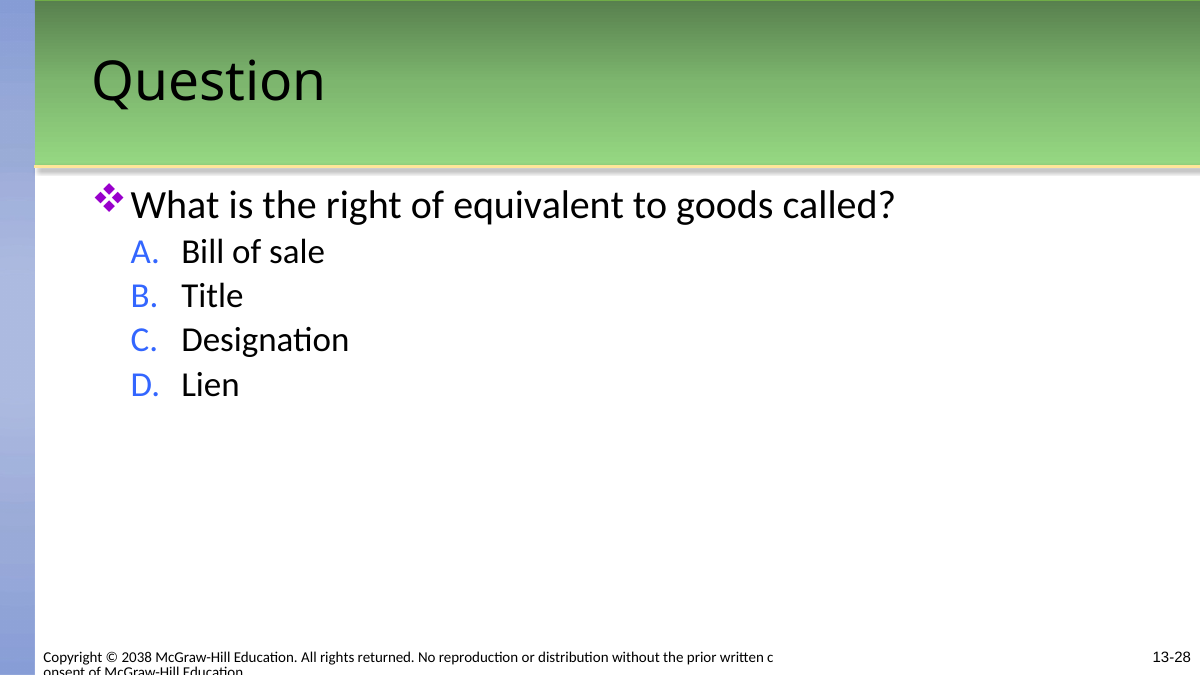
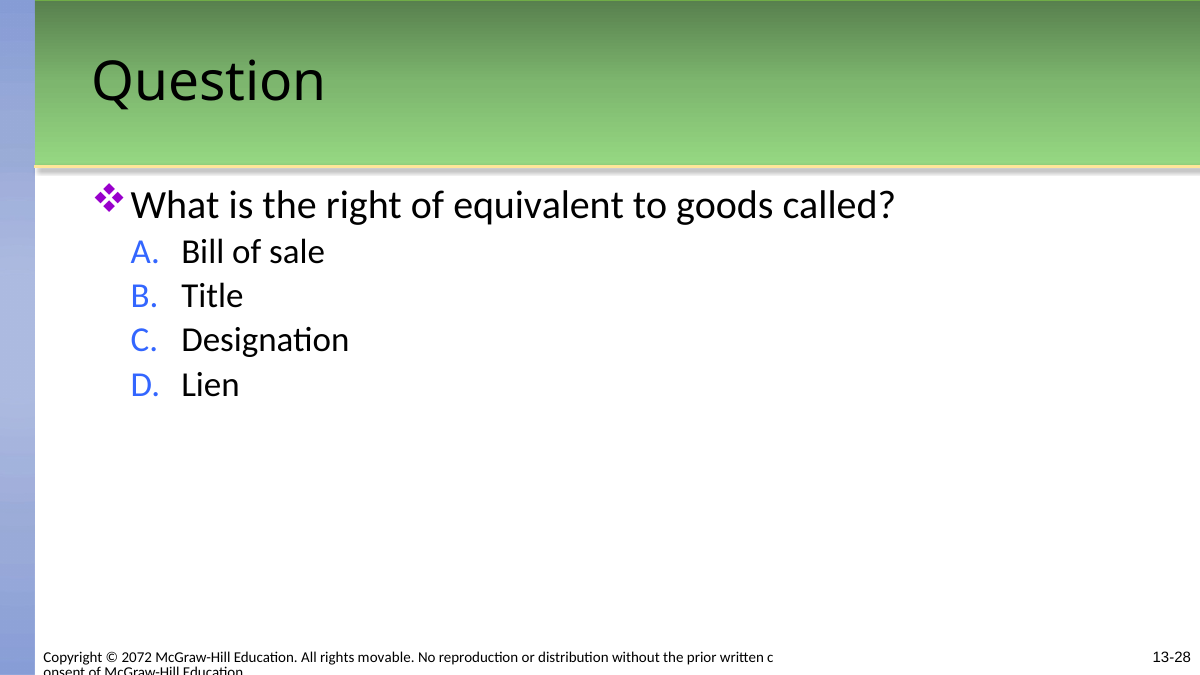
2038: 2038 -> 2072 (137, 658)
returned: returned -> movable (386, 658)
